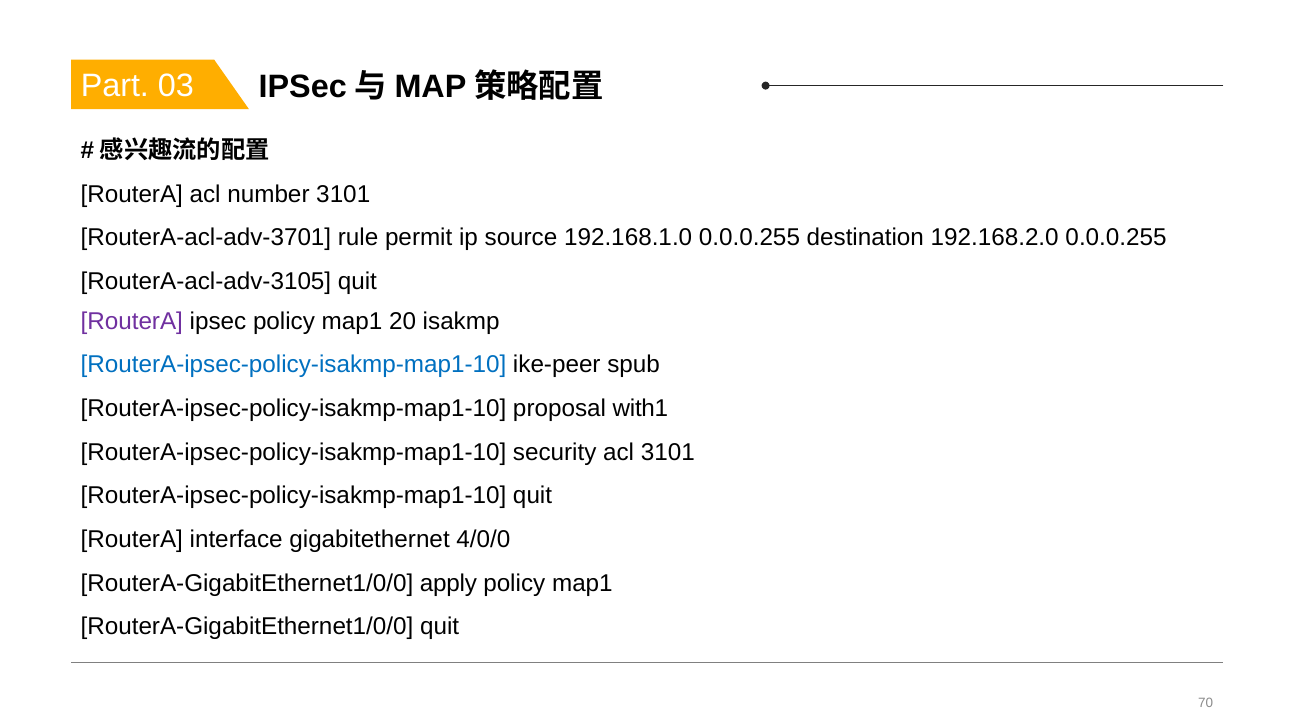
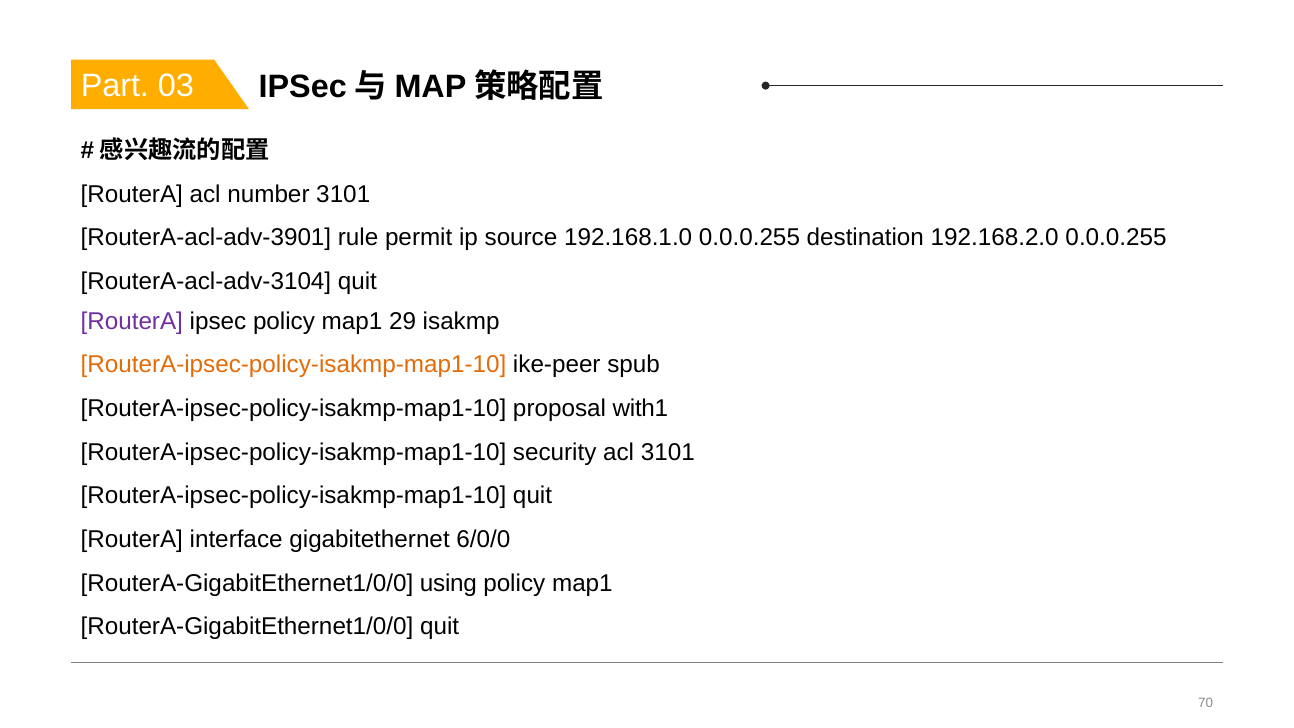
RouterA-acl-adv-3701: RouterA-acl-adv-3701 -> RouterA-acl-adv-3901 (206, 238)
RouterA-acl-adv-3105: RouterA-acl-adv-3105 -> RouterA-acl-adv-3104 (206, 281)
20: 20 -> 29 (403, 321)
RouterA-ipsec-policy-isakmp-map1-10 colour: blue -> orange (293, 365)
4/0/0: 4/0/0 -> 6/0/0 (483, 539)
apply: apply -> using (448, 583)
